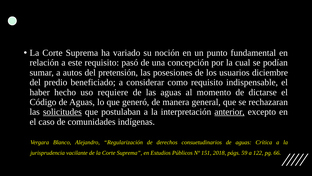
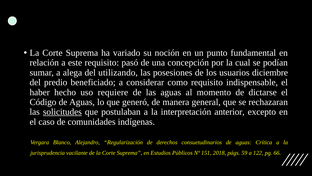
autos: autos -> alega (72, 72)
pretensión: pretensión -> utilizando (118, 72)
anterior underline: present -> none (229, 112)
